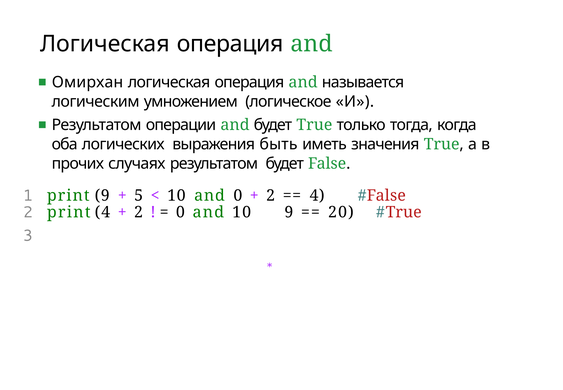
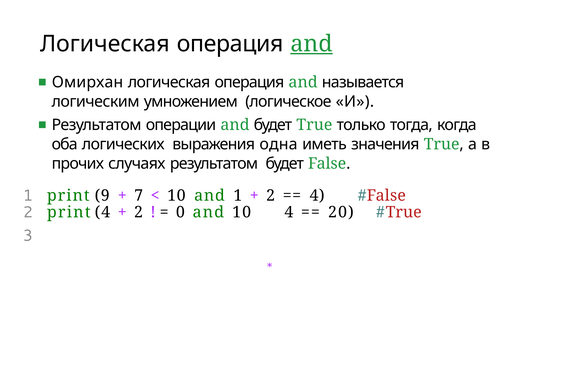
and underline: none -> present (311, 44)
быть: быть -> одна (278, 144)
5: 5 -> 7 (139, 196)
and 0: 0 -> 1 (238, 196)
10 9: 9 -> 4 (289, 212)
